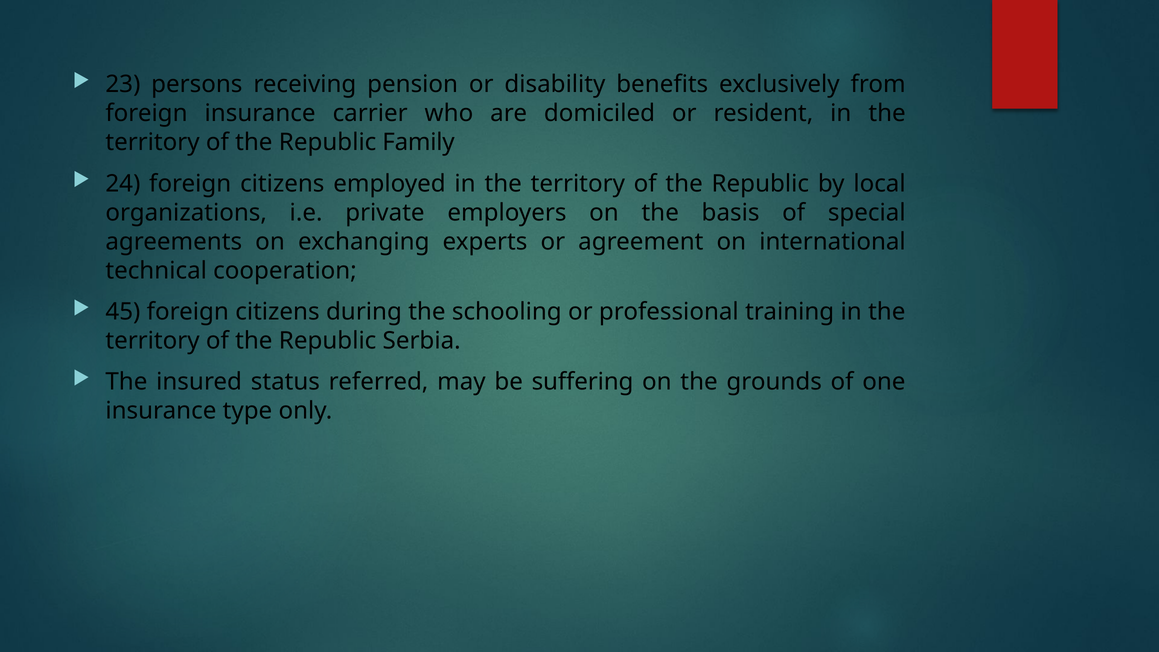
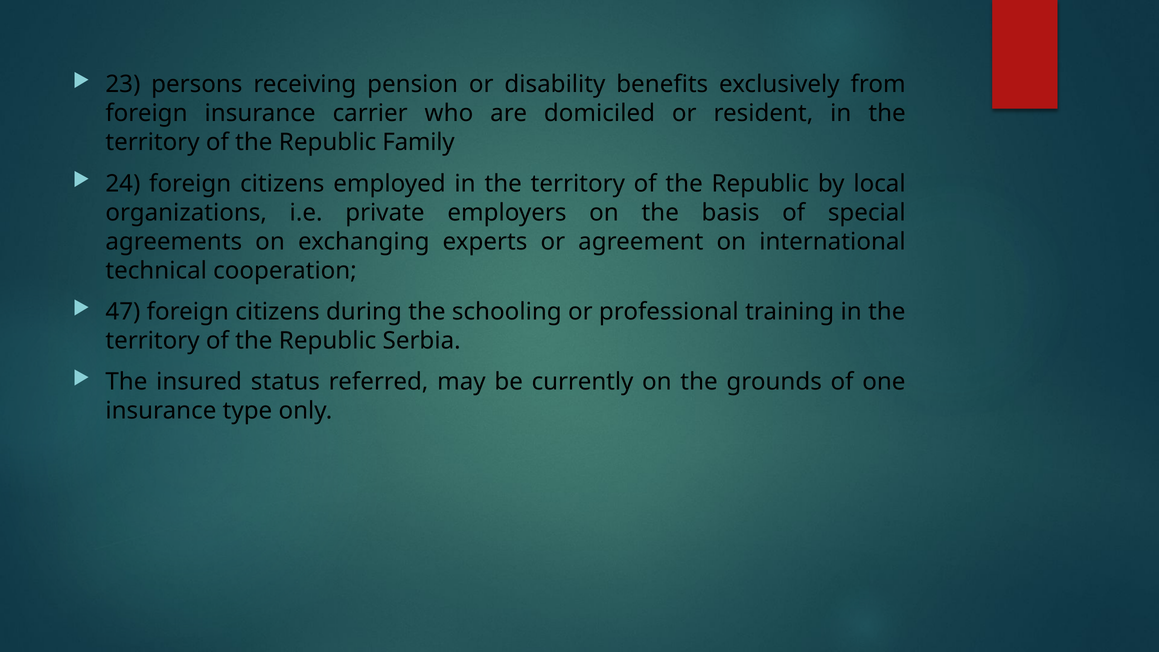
45: 45 -> 47 (123, 312)
suffering: suffering -> currently (583, 382)
